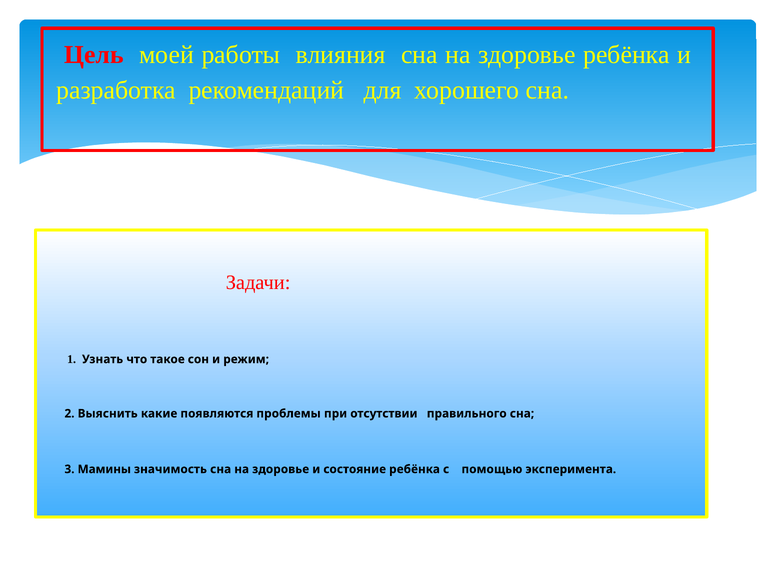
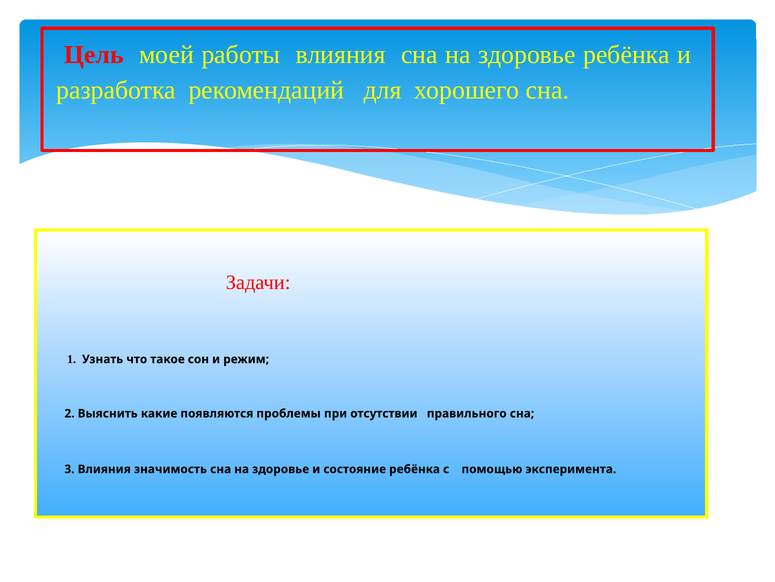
3 Мамины: Мамины -> Влияния (104, 469)
